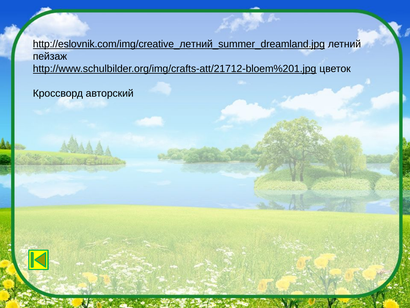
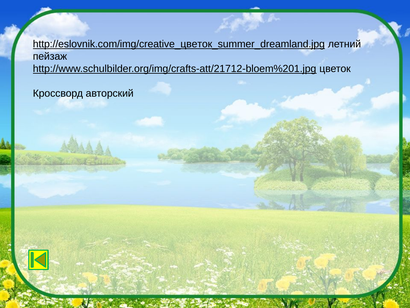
http://eslovnik.com/img/creative_летний_summer_dreamland.jpg: http://eslovnik.com/img/creative_летний_summer_dreamland.jpg -> http://eslovnik.com/img/creative_цветок_summer_dreamland.jpg (179, 44)
